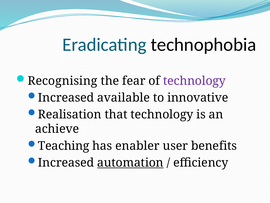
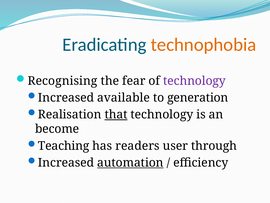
technophobia colour: black -> orange (204, 45)
innovative: innovative -> generation (198, 97)
that underline: none -> present (116, 114)
achieve: achieve -> become (57, 129)
enabler: enabler -> readers (137, 146)
benefits: benefits -> through (214, 146)
